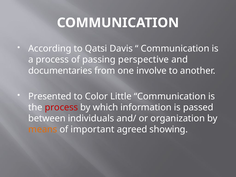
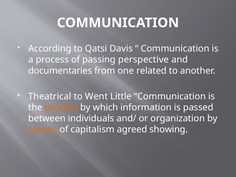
involve: involve -> related (151, 71)
Presented: Presented -> Theatrical (50, 96)
Color: Color -> Went (96, 96)
process colour: red -> orange (61, 107)
important: important -> capitalism (93, 129)
